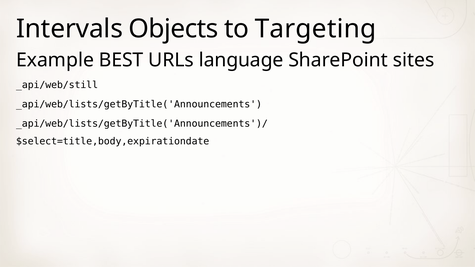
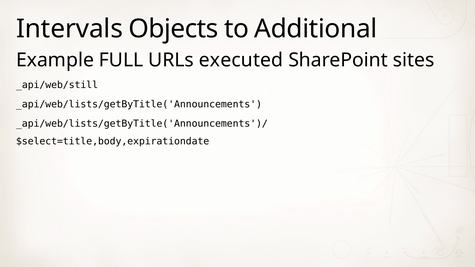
Targeting: Targeting -> Additional (316, 29)
BEST: BEST -> FULL (121, 60)
language: language -> executed (241, 60)
